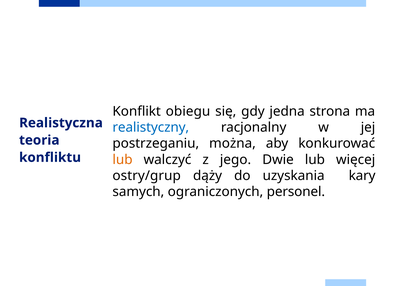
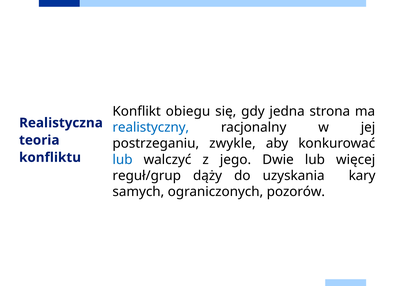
można: można -> zwykle (232, 144)
lub colour: orange -> blue (123, 160)
ostry/grup: ostry/grup -> reguł/grup (147, 176)
personel: personel -> pozorów (296, 192)
